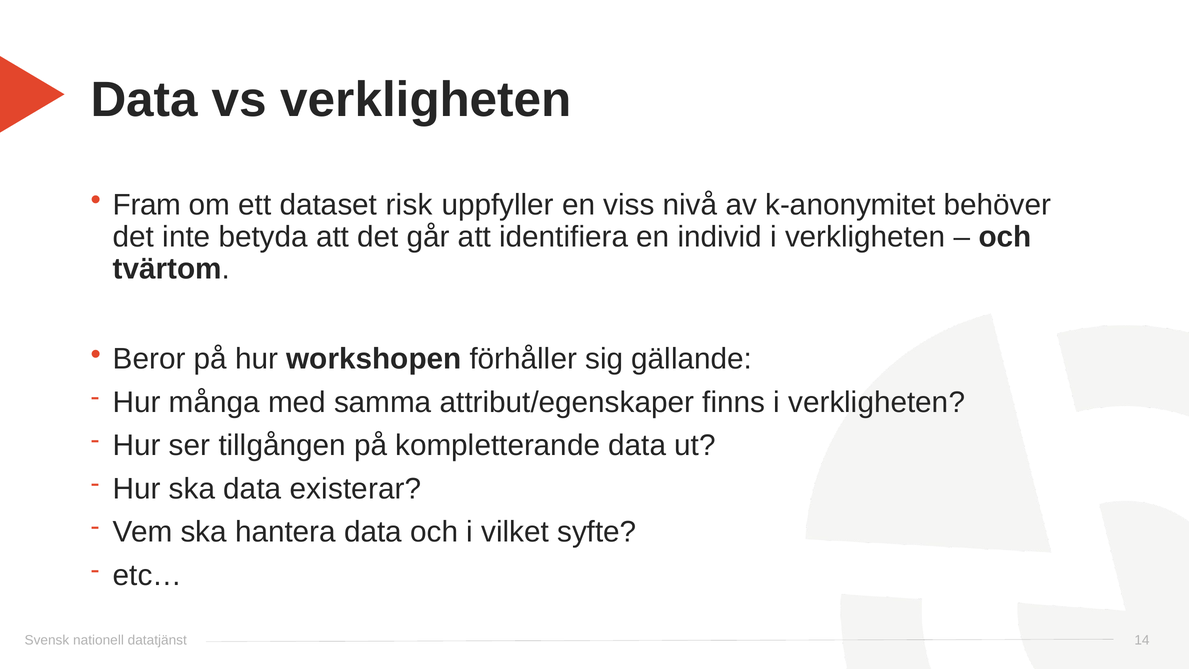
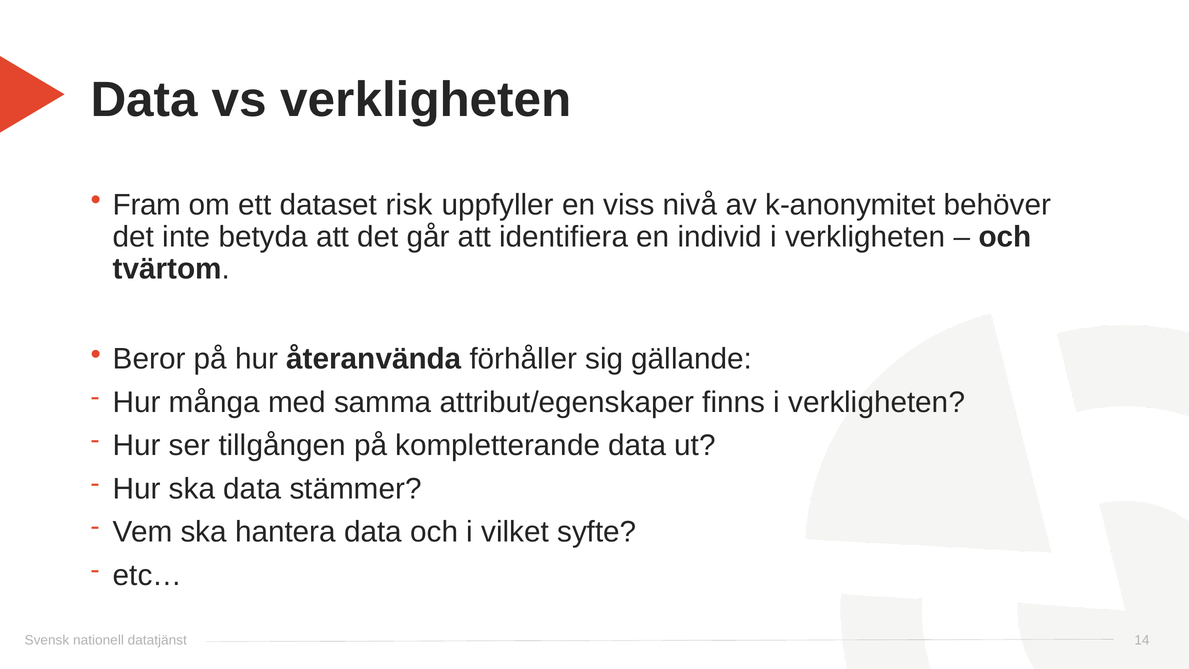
workshopen: workshopen -> återanvända (374, 359)
existerar: existerar -> stämmer (356, 489)
